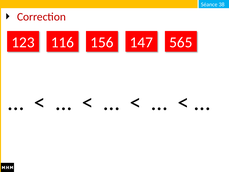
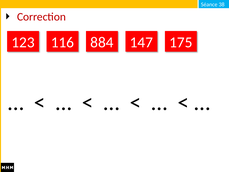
156: 156 -> 884 (102, 42)
565: 565 -> 175 (181, 42)
